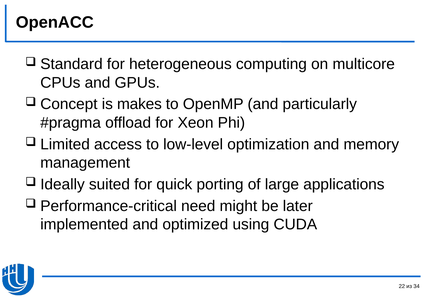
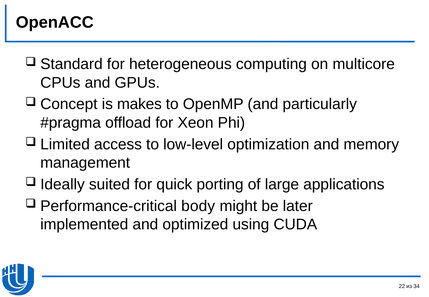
need: need -> body (198, 206)
